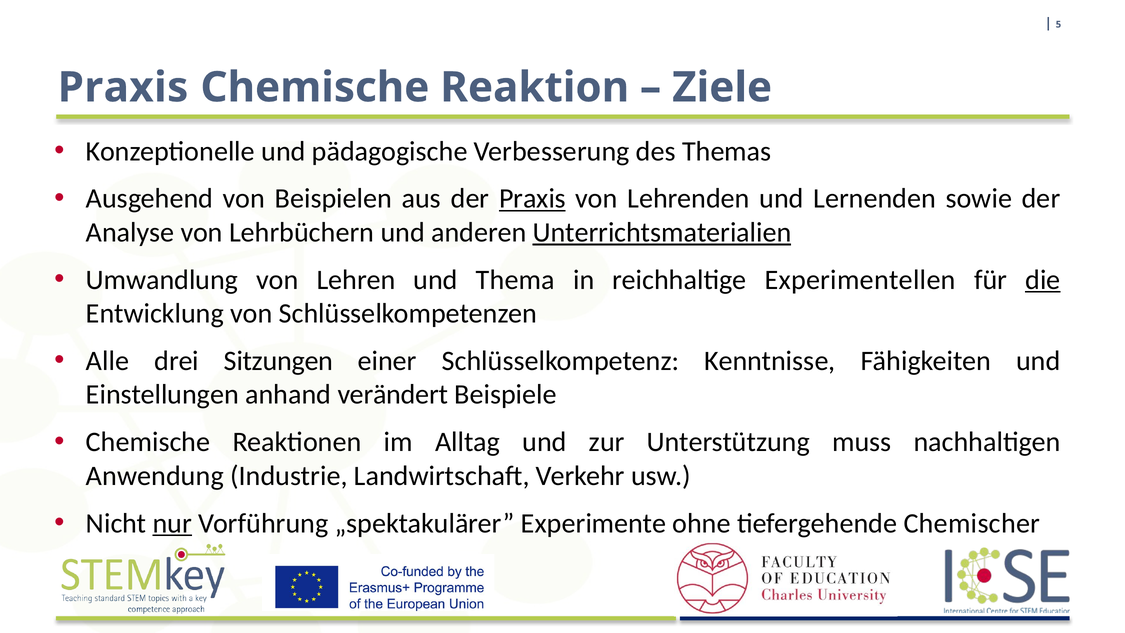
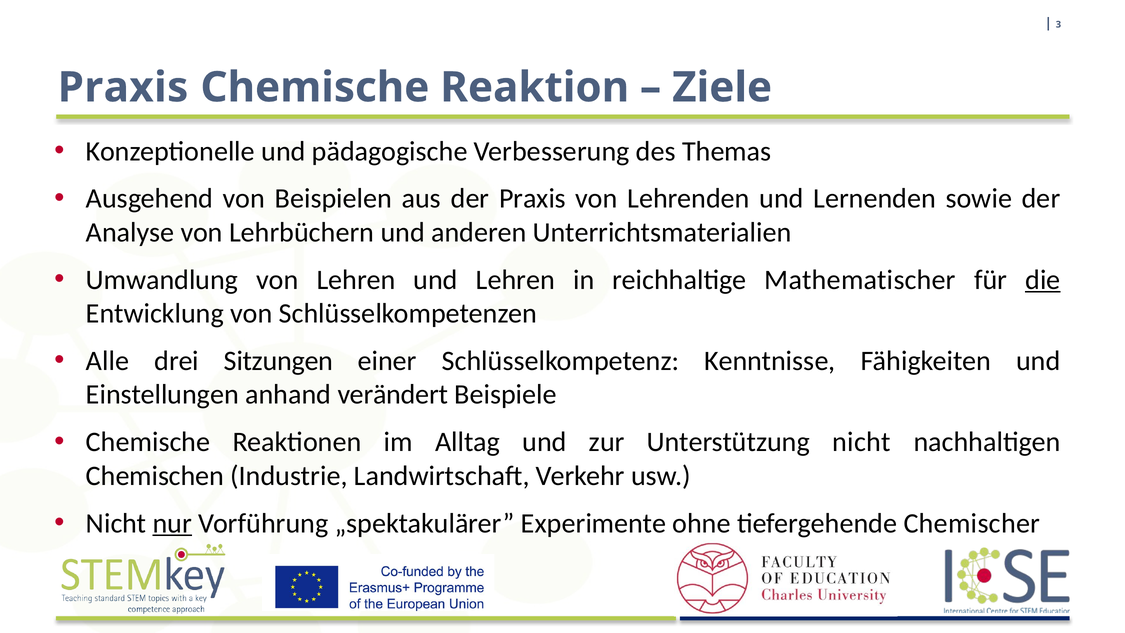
5: 5 -> 3 (1058, 24)
Praxis underline: present -> none (532, 199)
Unterrichtsmaterialien underline: present -> none (662, 232)
und Thema: Thema -> Lehren (515, 280)
Experimentellen: Experimentellen -> Mathematischer (860, 280)
Unterstützung muss: muss -> nicht (862, 442)
Anwendung: Anwendung -> Chemischen (155, 476)
